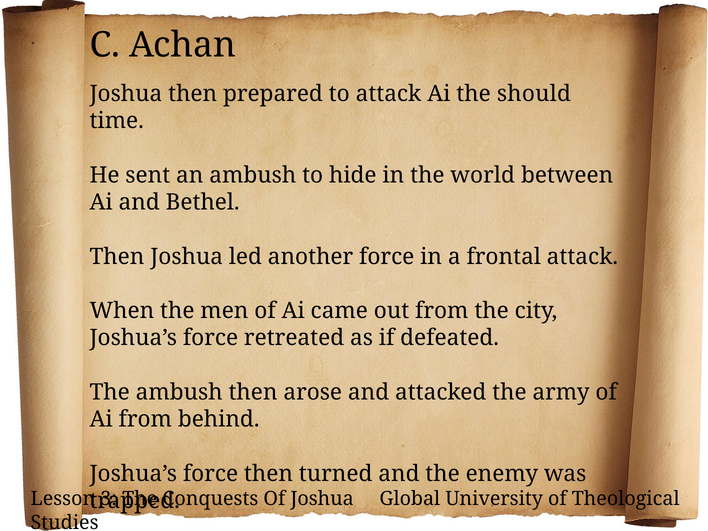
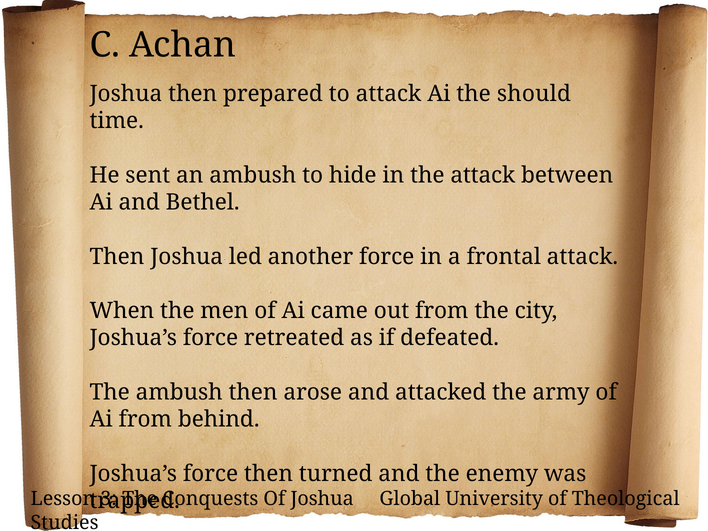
the world: world -> attack (483, 175)
